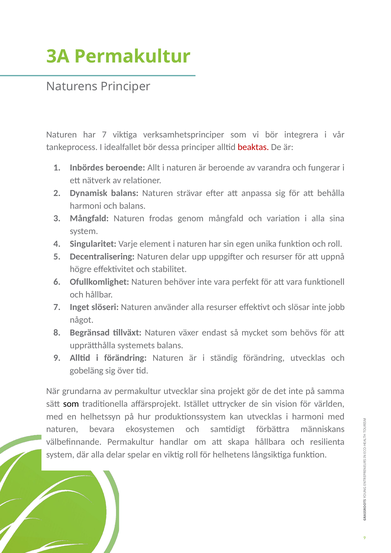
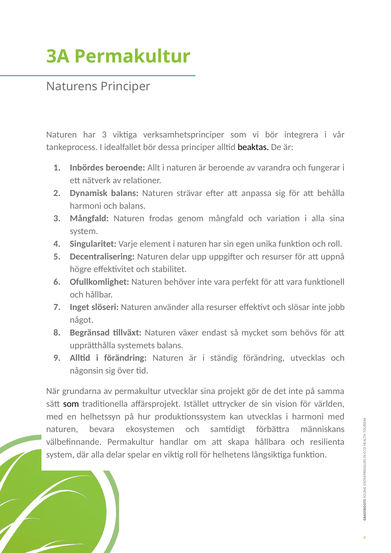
har 7: 7 -> 3 (104, 134)
beaktas colour: red -> black (253, 147)
gobeläng: gobeläng -> någonsin (87, 371)
